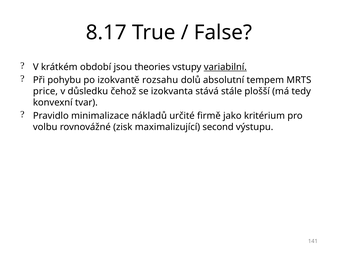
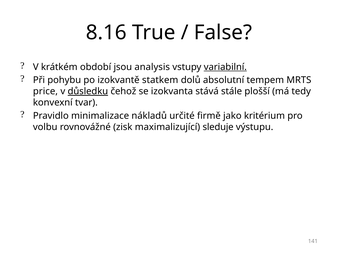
8.17: 8.17 -> 8.16 (106, 33)
theories: theories -> analysis (152, 67)
rozsahu: rozsahu -> statkem (160, 80)
důsledku underline: none -> present (88, 92)
second: second -> sleduje (218, 127)
